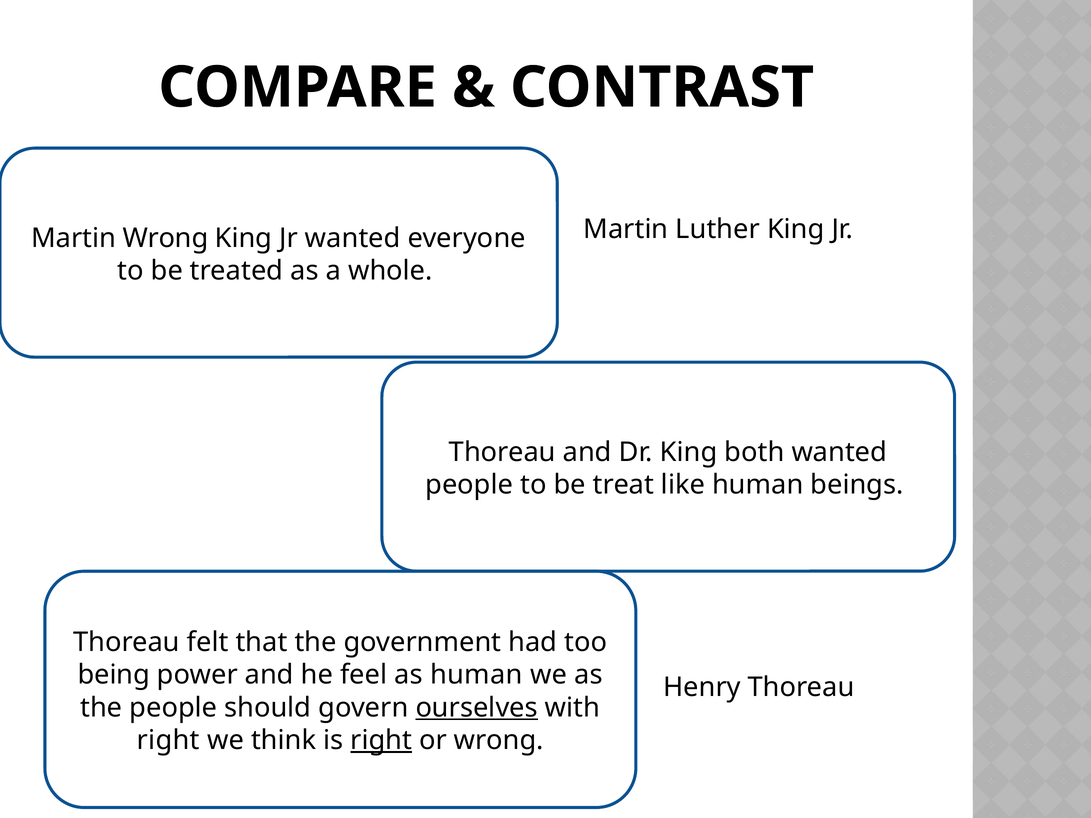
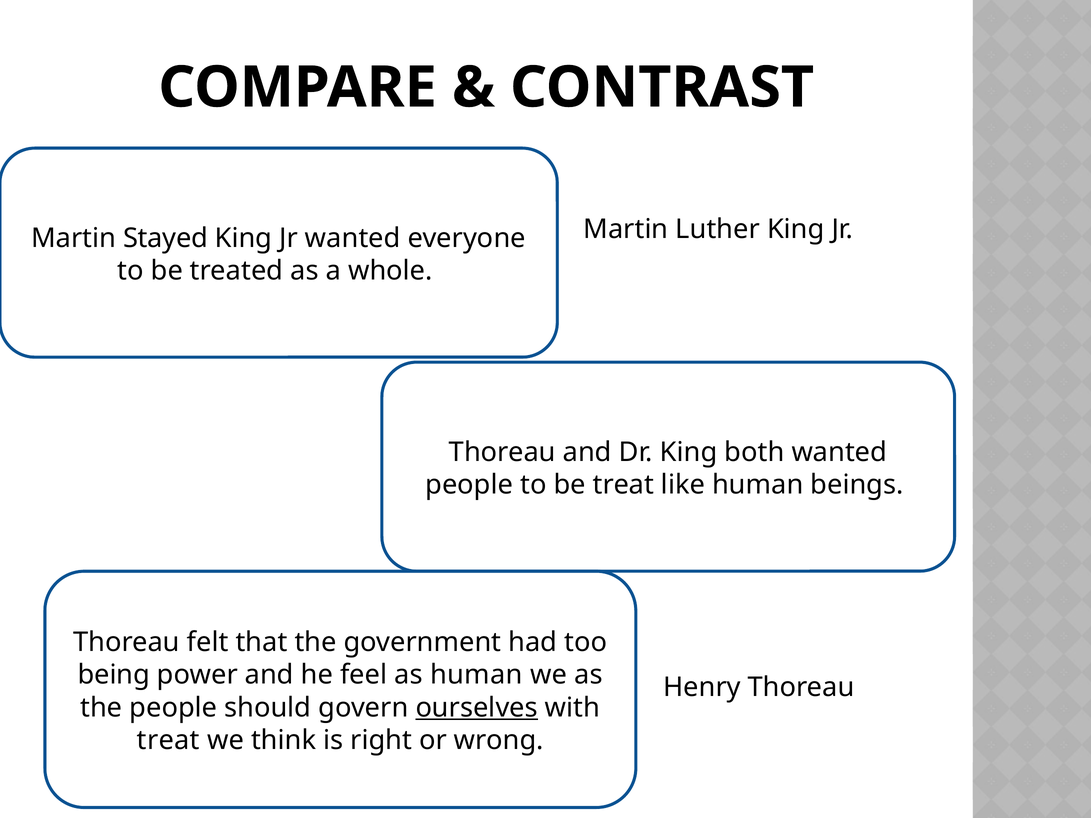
Martin Wrong: Wrong -> Stayed (166, 238)
right: right -> treat (168, 741)
right underline: present -> none (381, 741)
